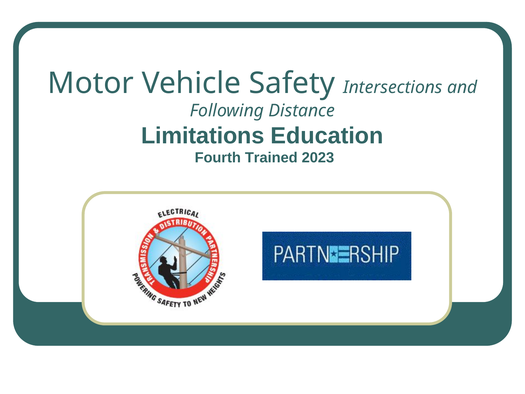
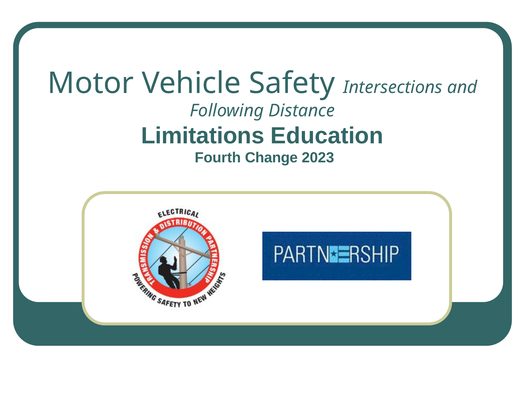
Trained: Trained -> Change (271, 158)
